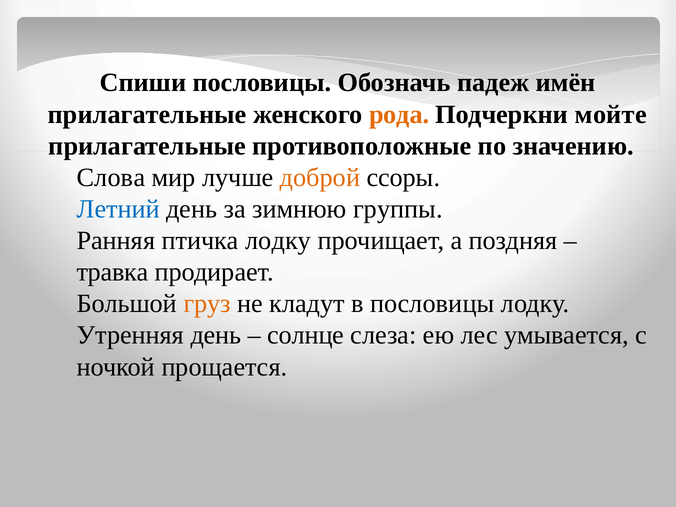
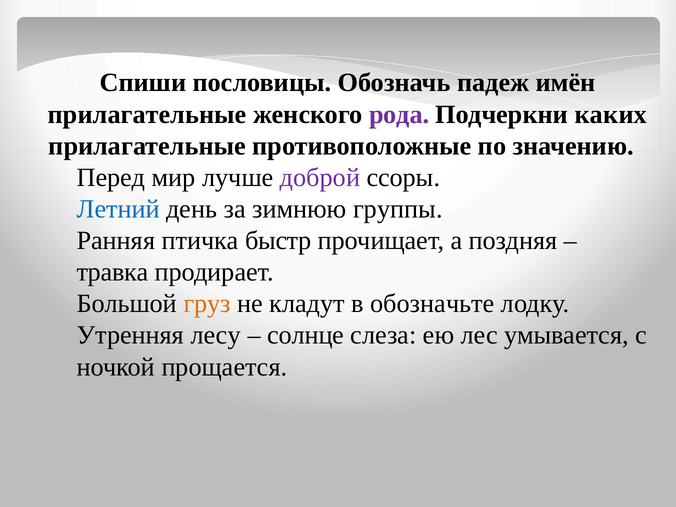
рода colour: orange -> purple (399, 114)
мойте: мойте -> каких (611, 114)
Слова: Слова -> Перед (111, 177)
доброй colour: orange -> purple (320, 177)
птичка лодку: лодку -> быстр (278, 241)
в пословицы: пословицы -> обозначьте (432, 304)
Утренняя день: день -> лесу (216, 335)
